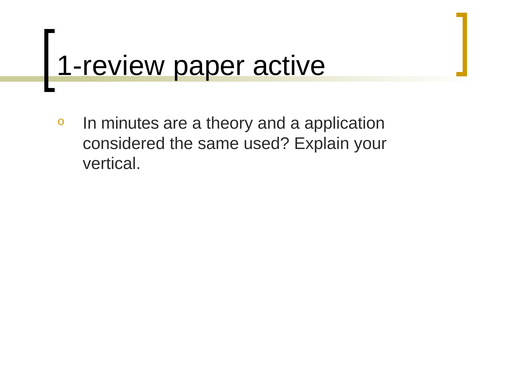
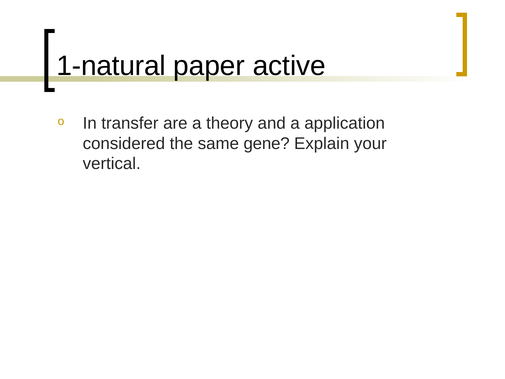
1-review: 1-review -> 1-natural (111, 66)
minutes: minutes -> transfer (130, 123)
used: used -> gene (267, 143)
